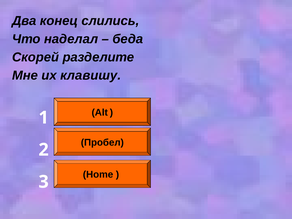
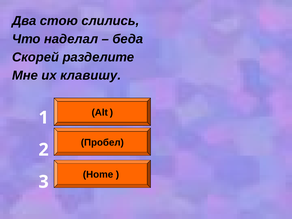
конец: конец -> стою (59, 21)
